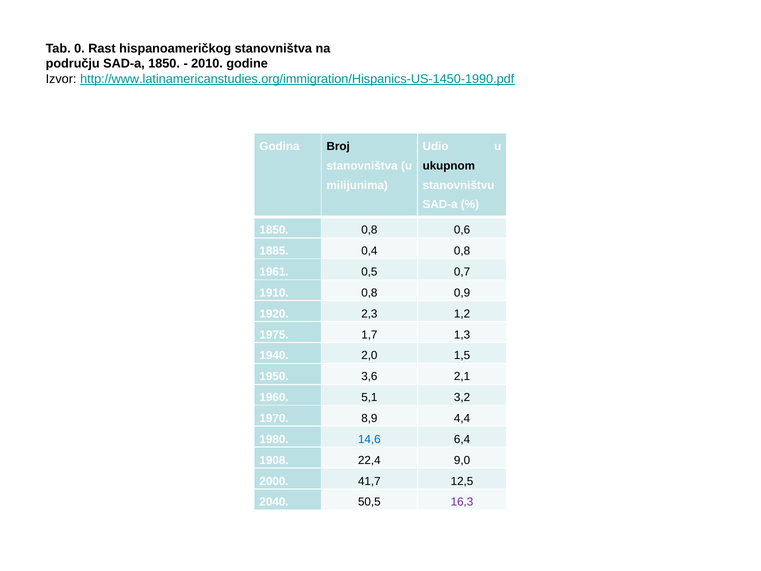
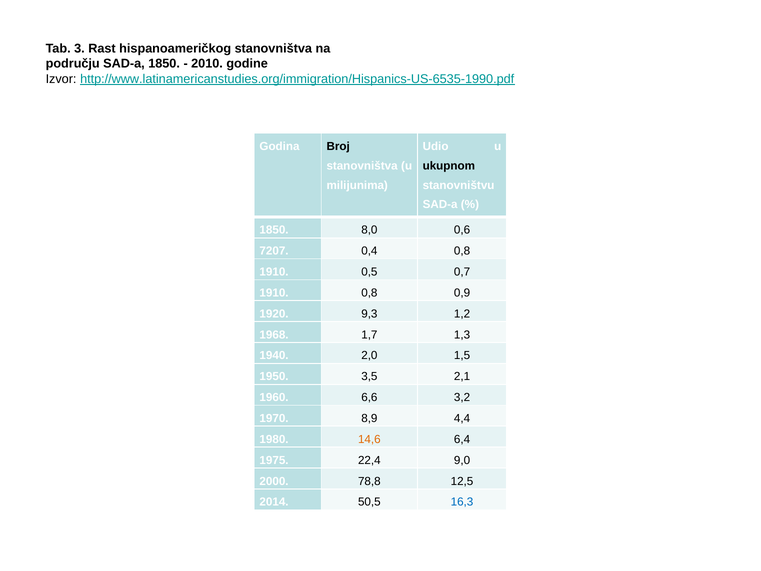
0: 0 -> 3 (79, 48)
http://www.latinamericanstudies.org/immigration/Hispanics-US-1450-1990.pdf: http://www.latinamericanstudies.org/immigration/Hispanics-US-1450-1990.pdf -> http://www.latinamericanstudies.org/immigration/Hispanics-US-6535-1990.pdf (297, 79)
1850 0,8: 0,8 -> 8,0 (369, 230)
1885: 1885 -> 7207 (274, 251)
1961: 1961 -> 1910 (274, 272)
2,3: 2,3 -> 9,3 (369, 314)
1975: 1975 -> 1968 (274, 335)
3,6: 3,6 -> 3,5 (369, 376)
5,1: 5,1 -> 6,6 (369, 397)
14,6 colour: blue -> orange (369, 439)
1908: 1908 -> 1975 (274, 460)
41,7: 41,7 -> 78,8 (369, 481)
2040: 2040 -> 2014 (274, 502)
16,3 colour: purple -> blue (462, 502)
